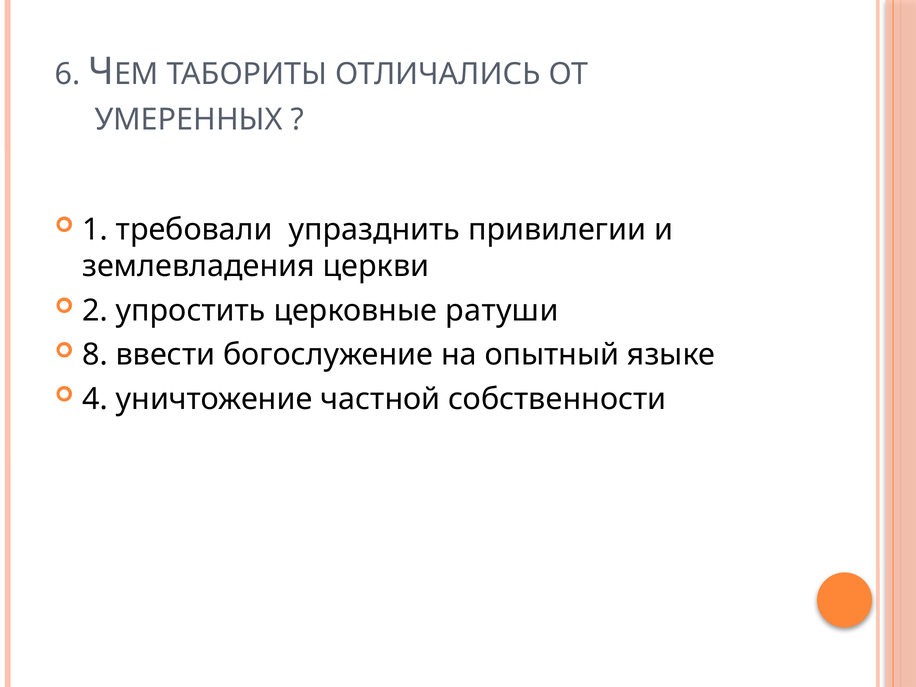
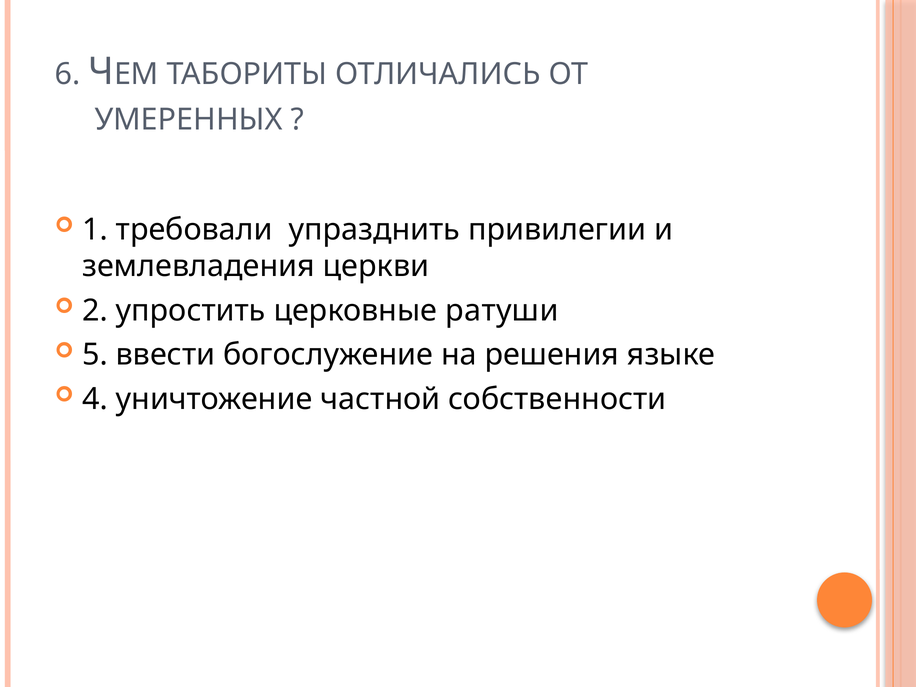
8: 8 -> 5 (95, 355)
опытный: опытный -> решения (552, 355)
